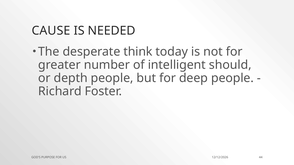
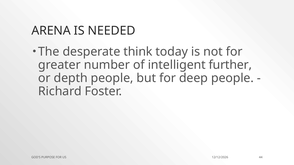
CAUSE: CAUSE -> ARENA (51, 31)
should: should -> further (230, 65)
